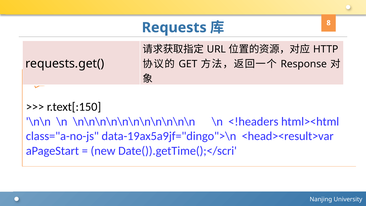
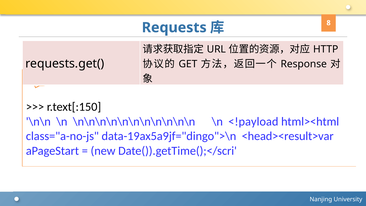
<!headers: <!headers -> <!payload (253, 121)
